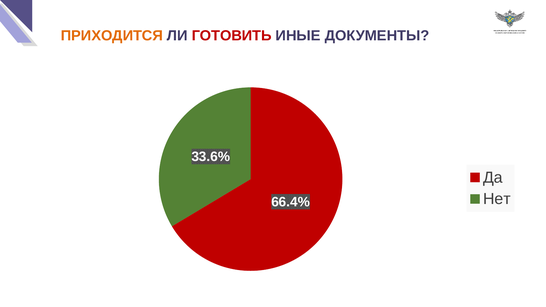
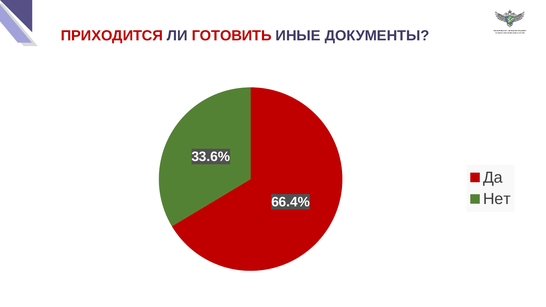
ПРИХОДИТСЯ colour: orange -> red (112, 36)
